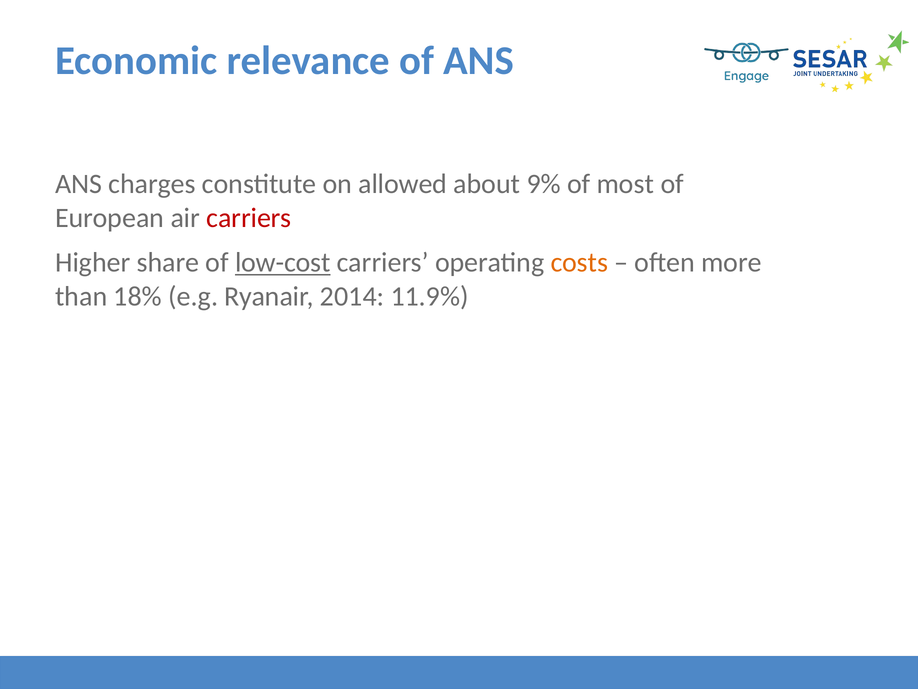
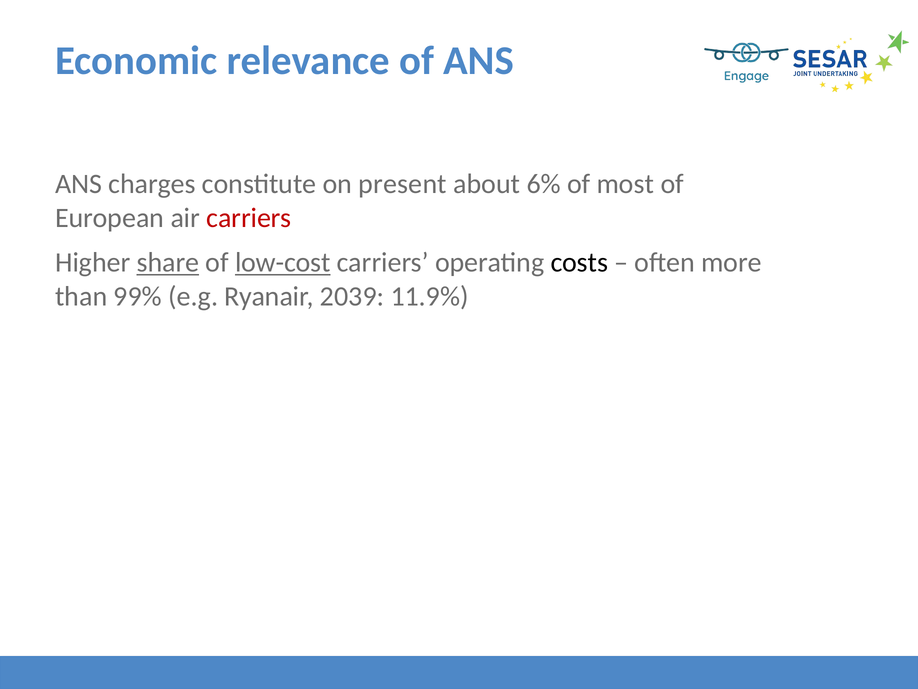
allowed: allowed -> present (403, 184)
9%: 9% -> 6% (544, 184)
share underline: none -> present (168, 263)
costs colour: orange -> black (579, 263)
18%: 18% -> 99% (138, 296)
2014: 2014 -> 2039 (352, 296)
